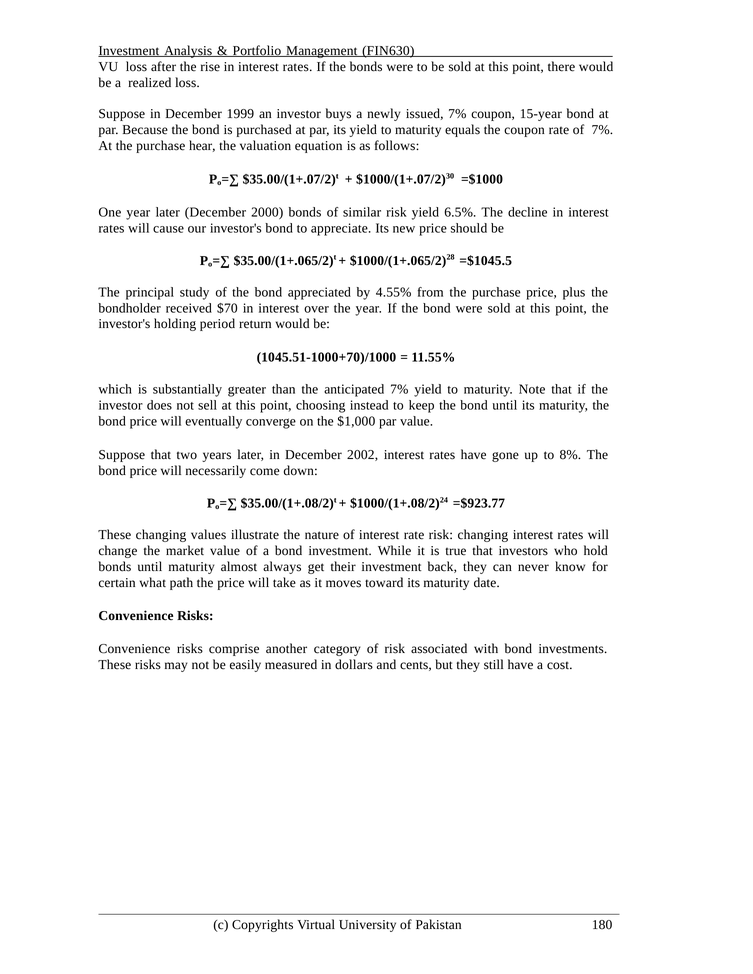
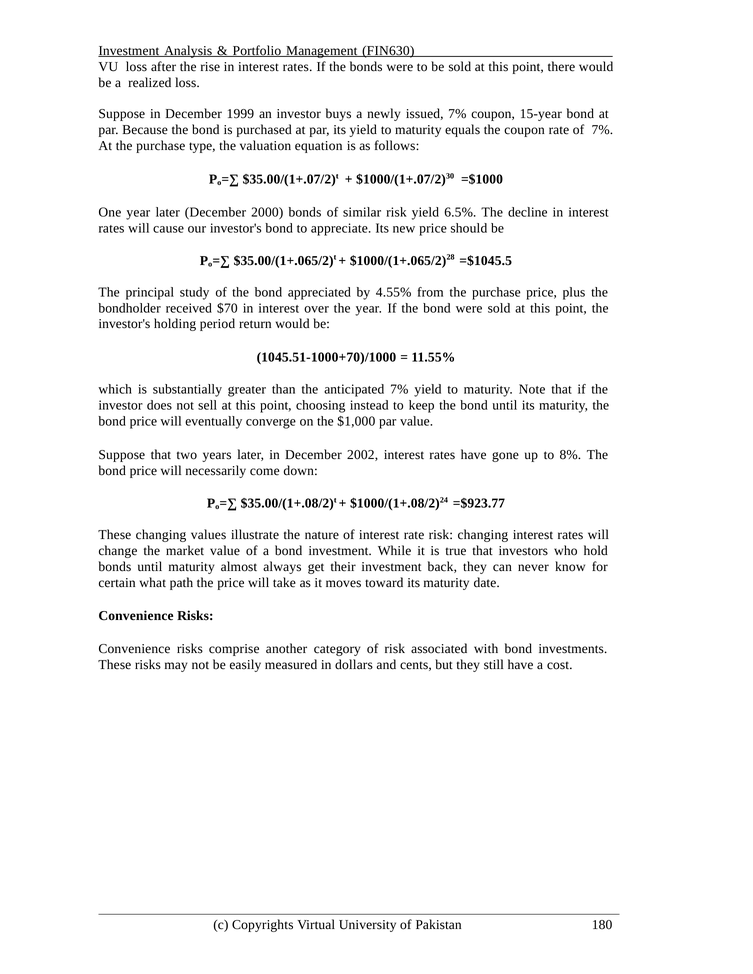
hear: hear -> type (202, 146)
